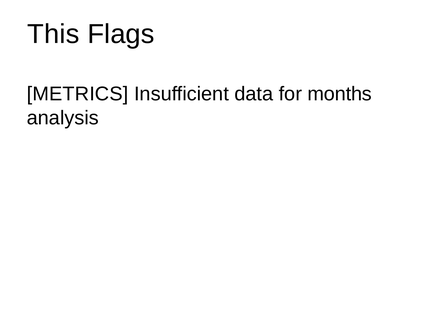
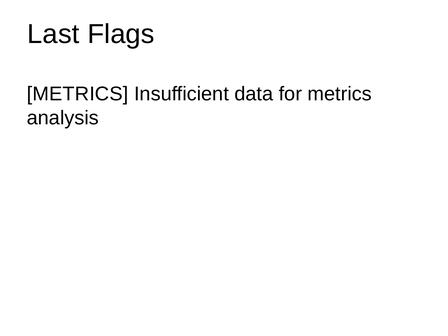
This: This -> Last (53, 34)
for months: months -> metrics (340, 94)
